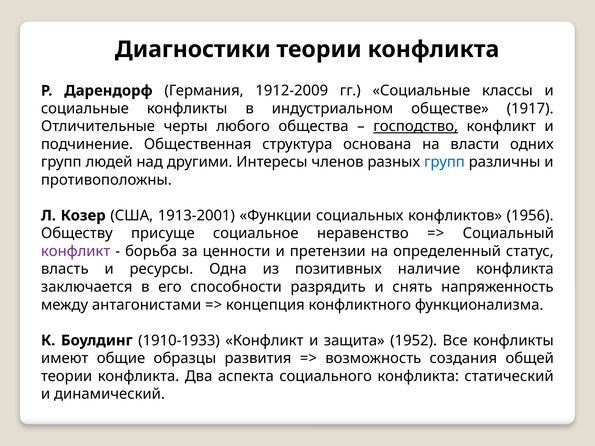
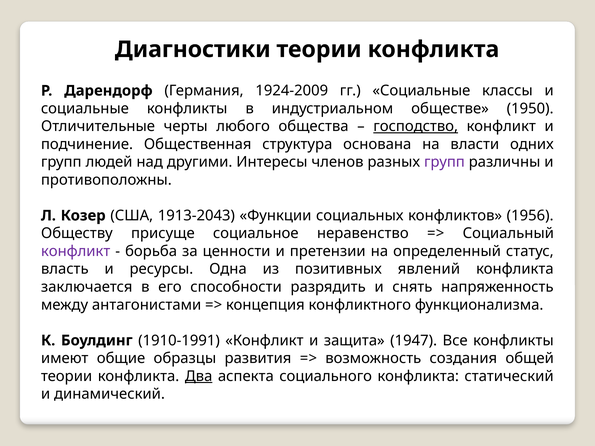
1912-2009: 1912-2009 -> 1924-2009 (292, 91)
1917: 1917 -> 1950 (530, 109)
групп colour: blue -> purple (444, 162)
1913-2001: 1913-2001 -> 1913-2043 (196, 216)
наличие: наличие -> явлений (429, 269)
1910-1933: 1910-1933 -> 1910-1991 (179, 341)
1952: 1952 -> 1947 (414, 341)
Два underline: none -> present (199, 376)
